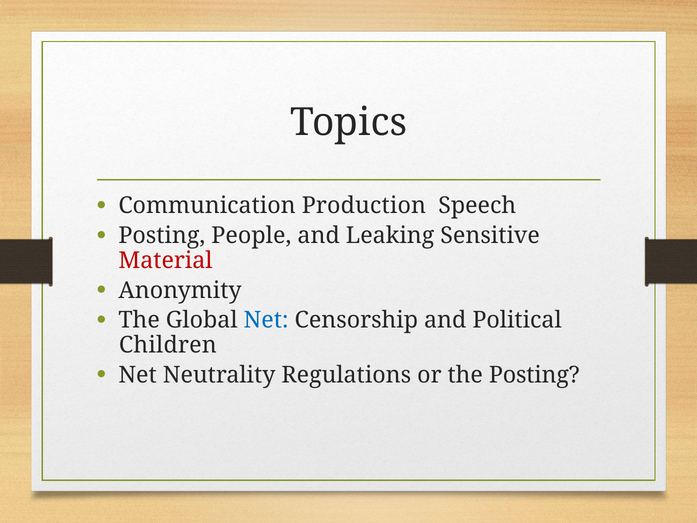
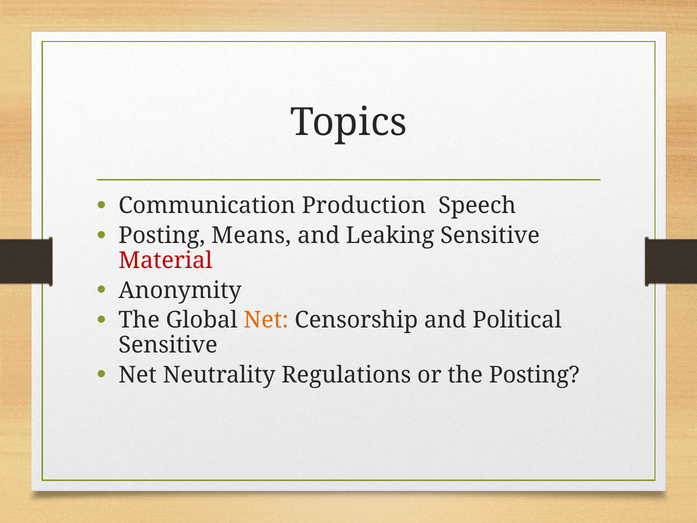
People: People -> Means (251, 235)
Net colour: blue -> orange (266, 320)
Children: Children -> Sensitive (168, 345)
